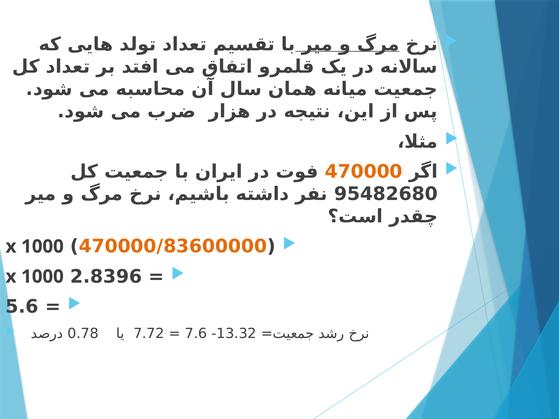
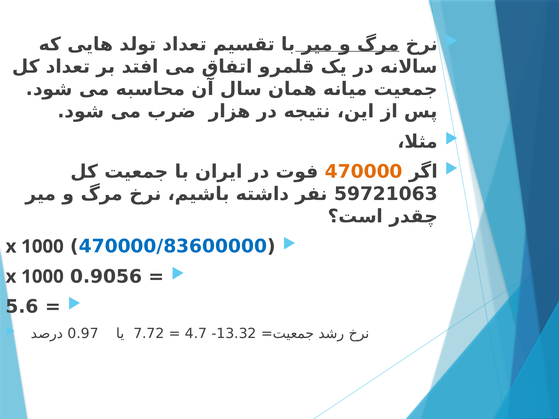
95482680: 95482680 -> 59721063 (386, 194)
470000/83600000 colour: orange -> blue (173, 247)
2.8396: 2.8396 -> 0.9056 (106, 277)
0.78: 0.78 -> 0.97 (83, 334)
7.6: 7.6 -> 4.7 (196, 334)
